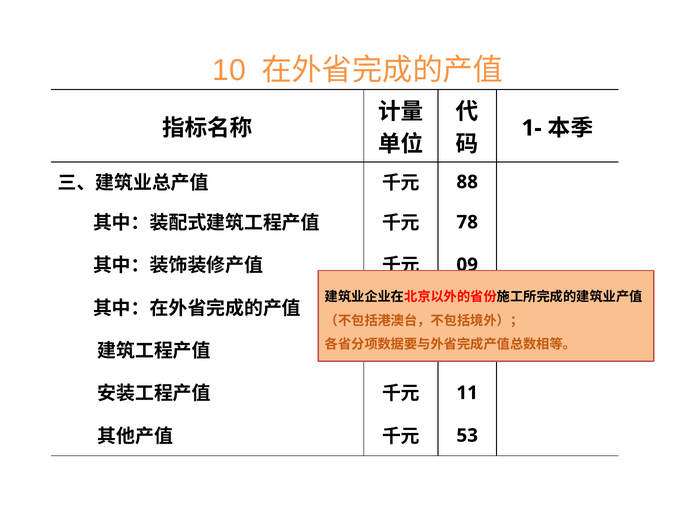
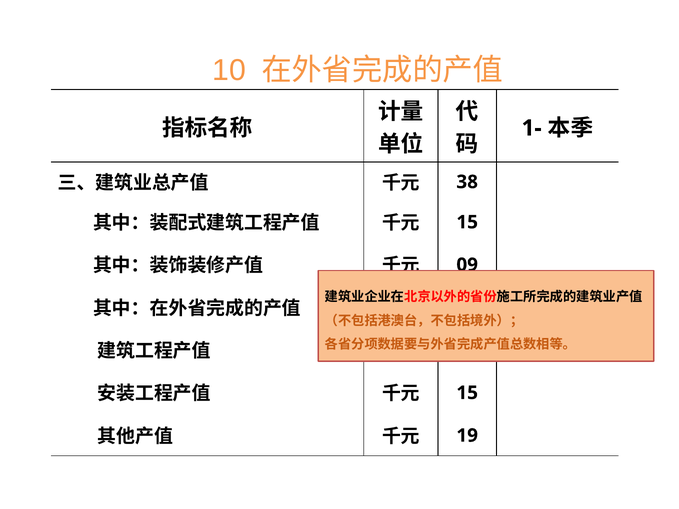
88: 88 -> 38 (467, 182)
78: 78 -> 15 (467, 222)
11: 11 -> 15 (467, 393)
53: 53 -> 19 (467, 436)
